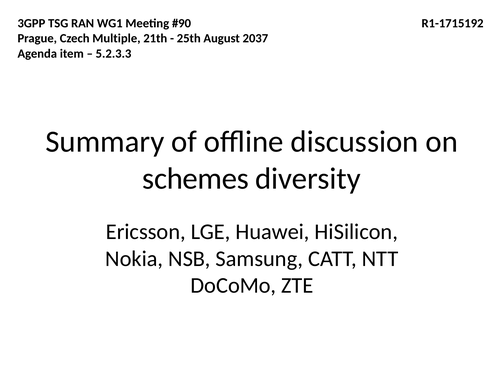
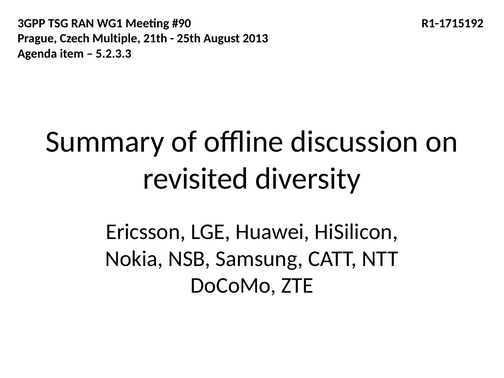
2037: 2037 -> 2013 (255, 38)
schemes: schemes -> revisited (196, 179)
